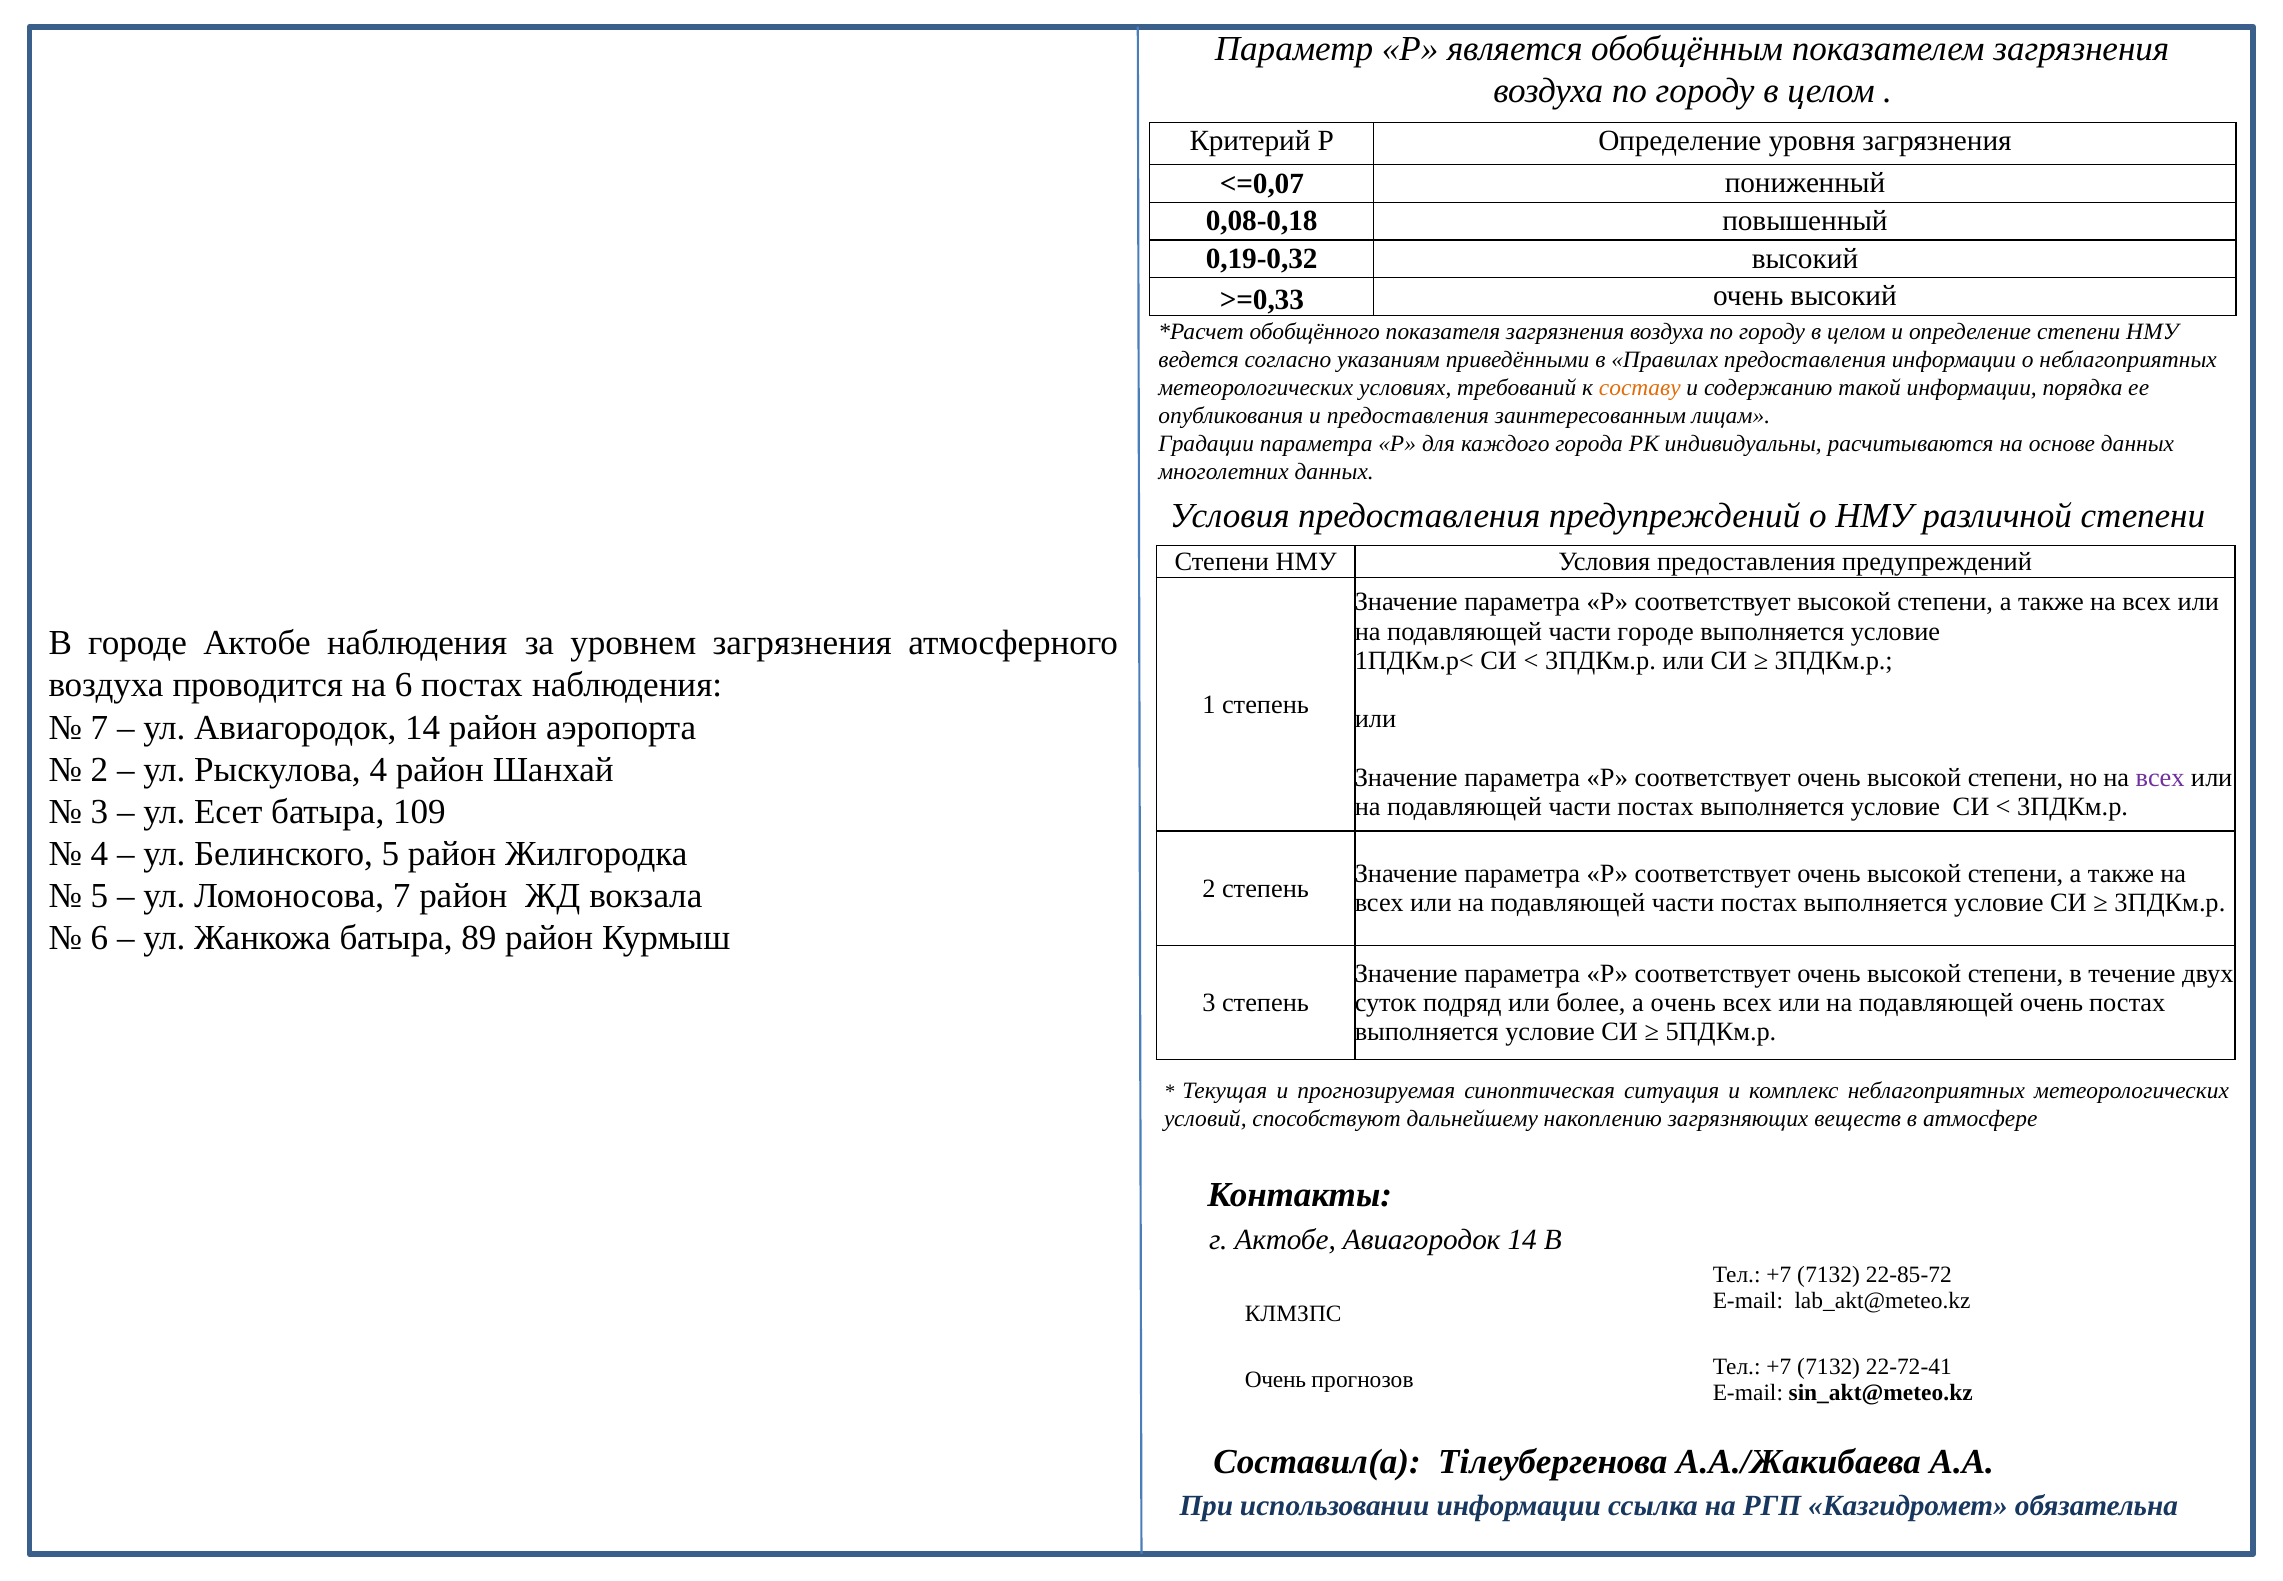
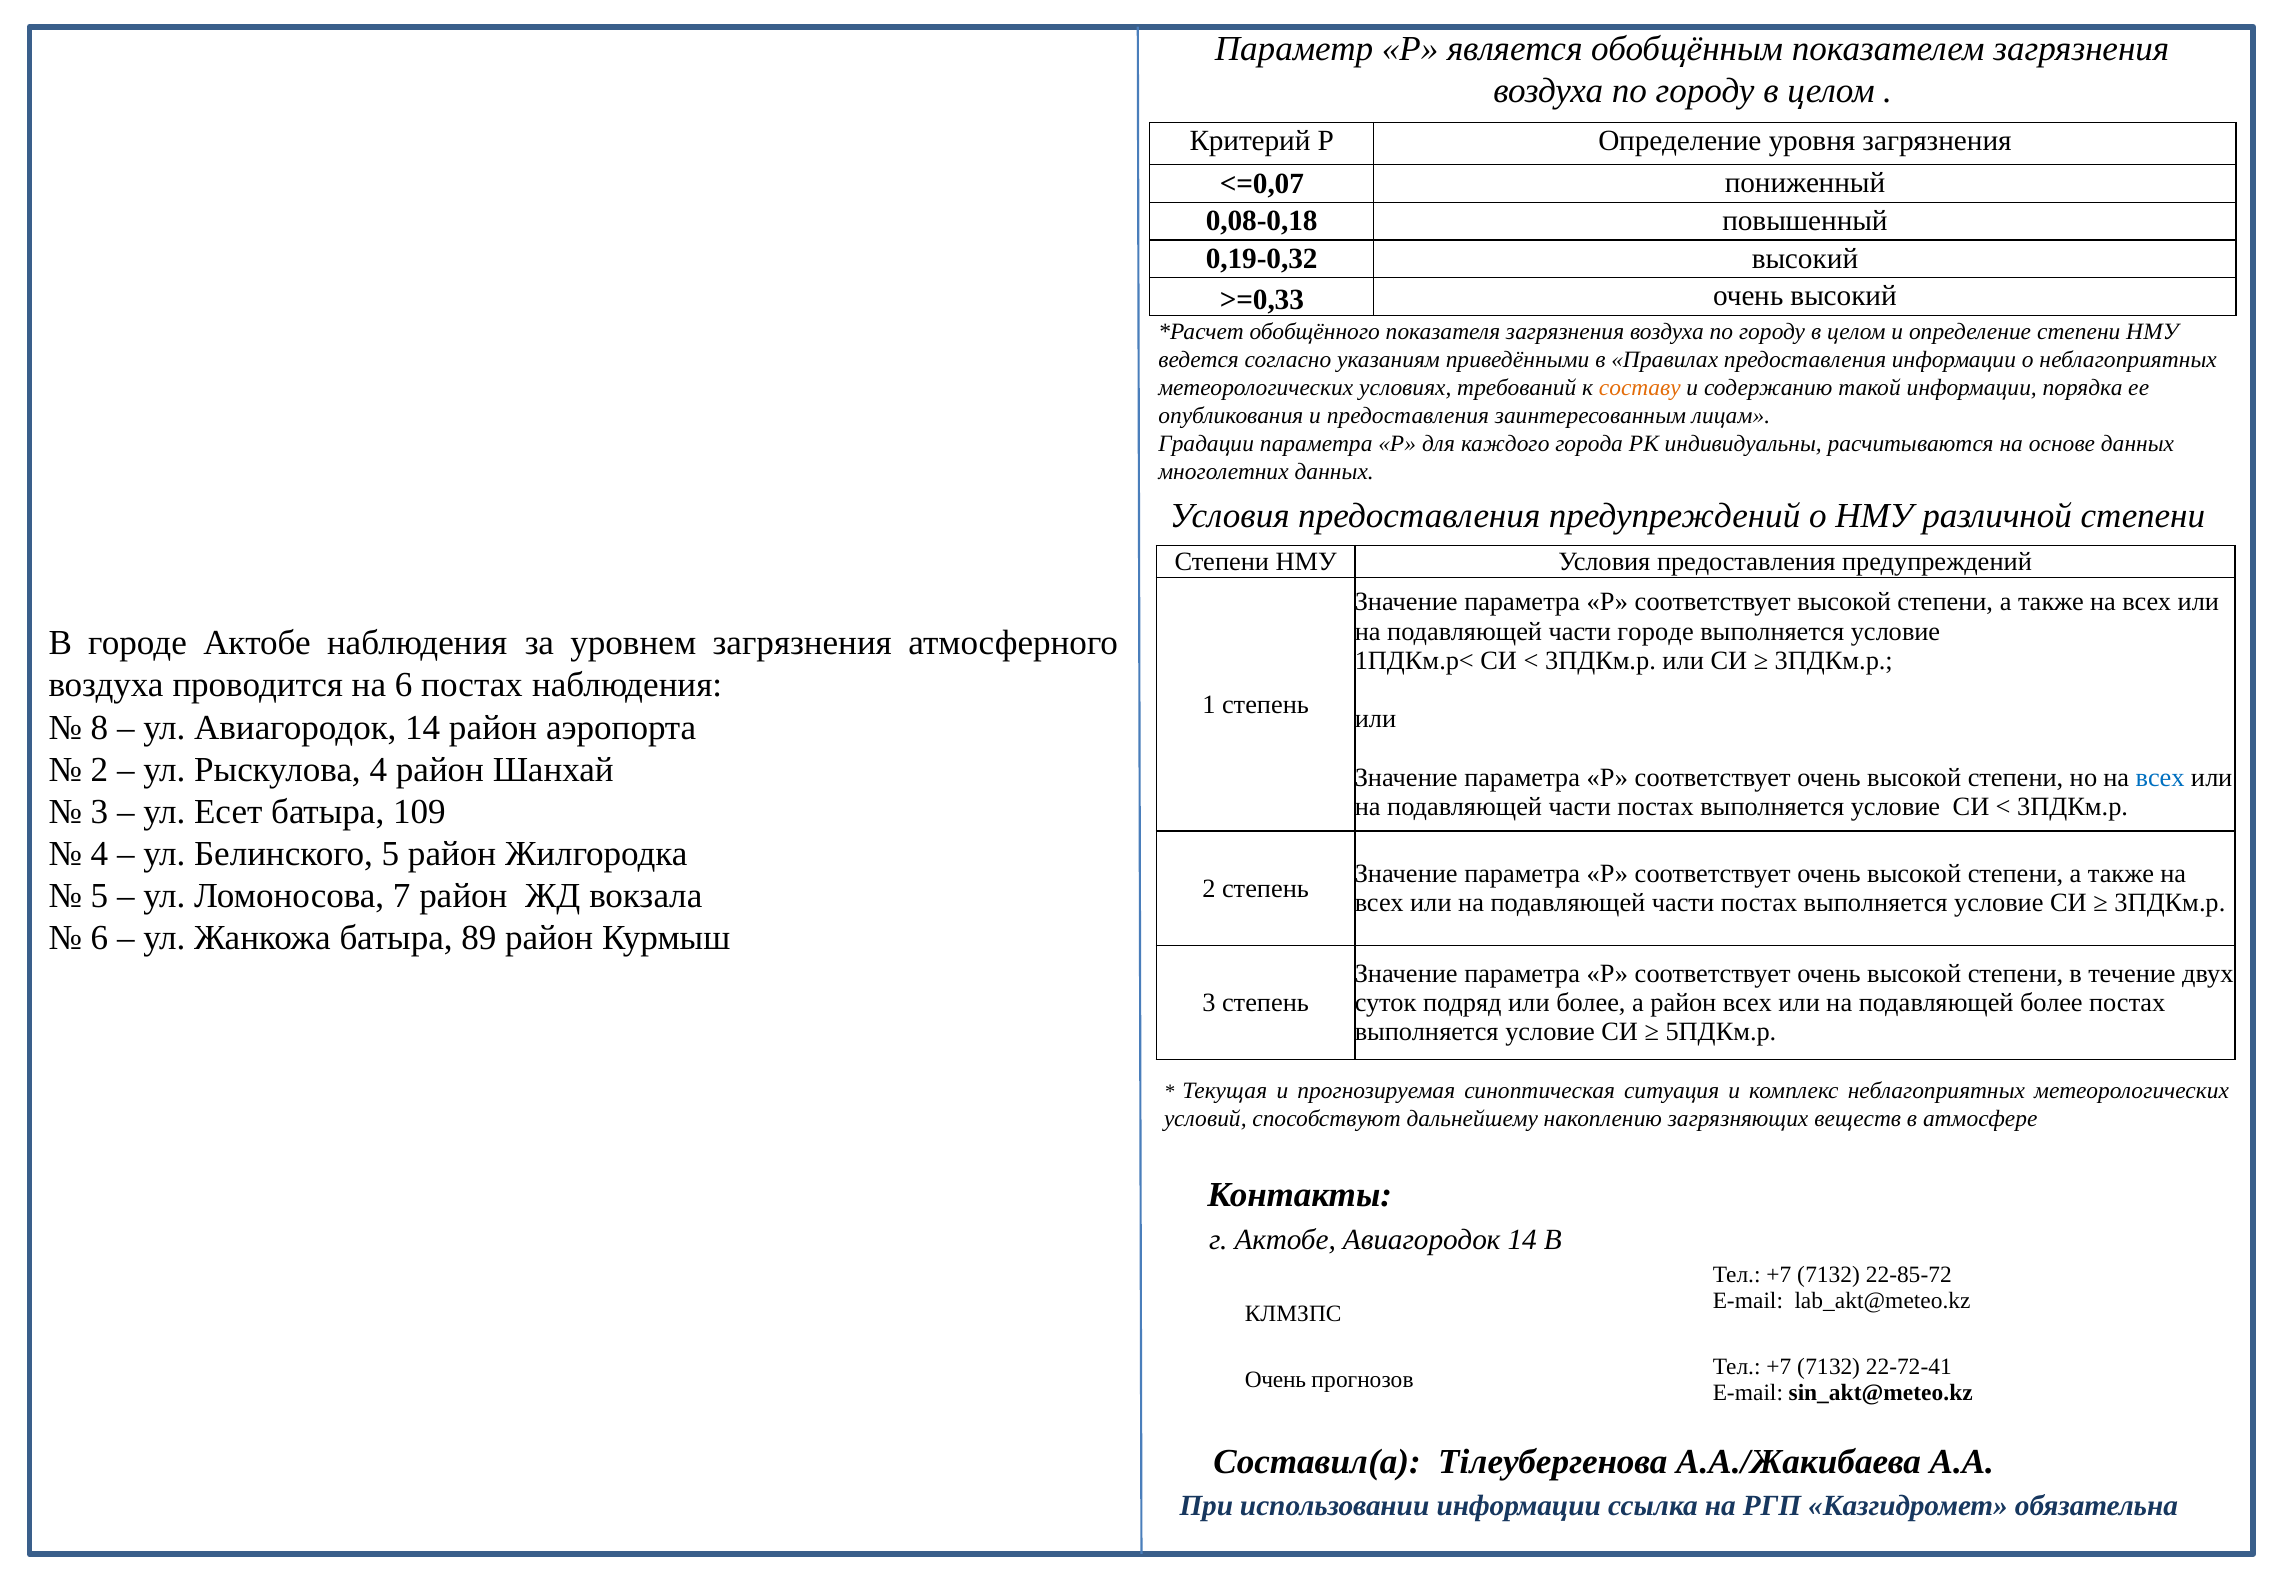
7: 7 -> 8 (99, 727)
всех colour: purple -> blue (2160, 777)
а очень: очень -> район (1683, 1002)
подавляющей очень: очень -> более (2051, 1002)
